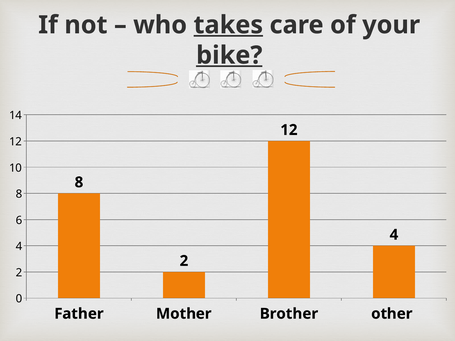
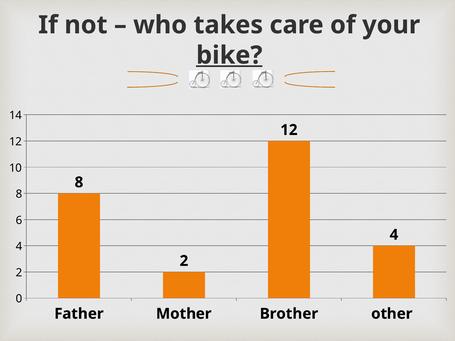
takes underline: present -> none (228, 25)
